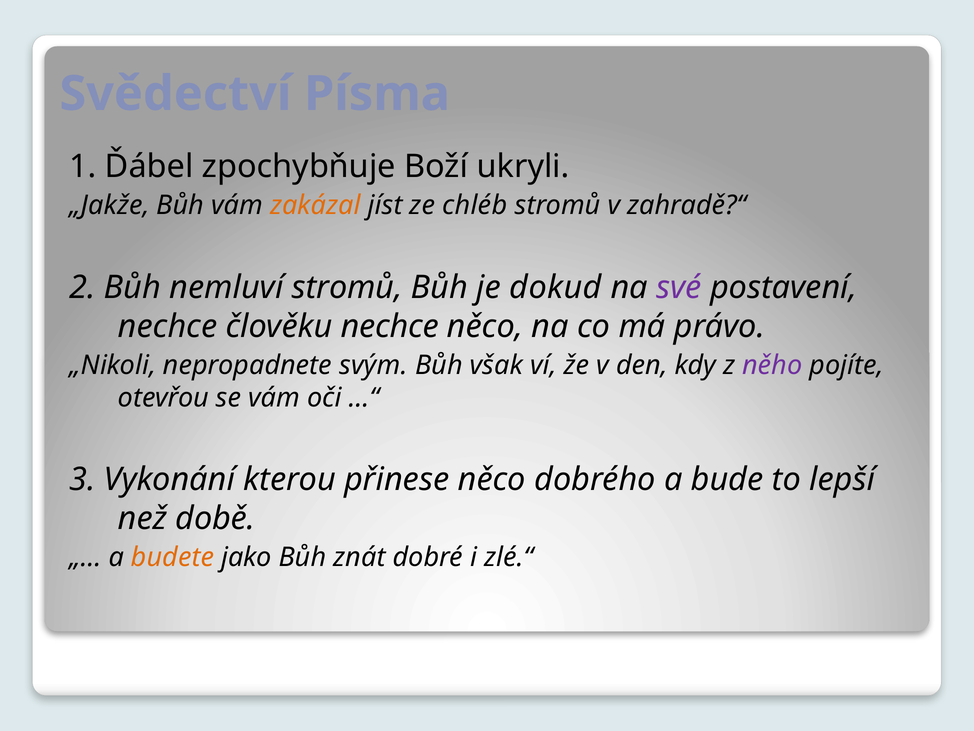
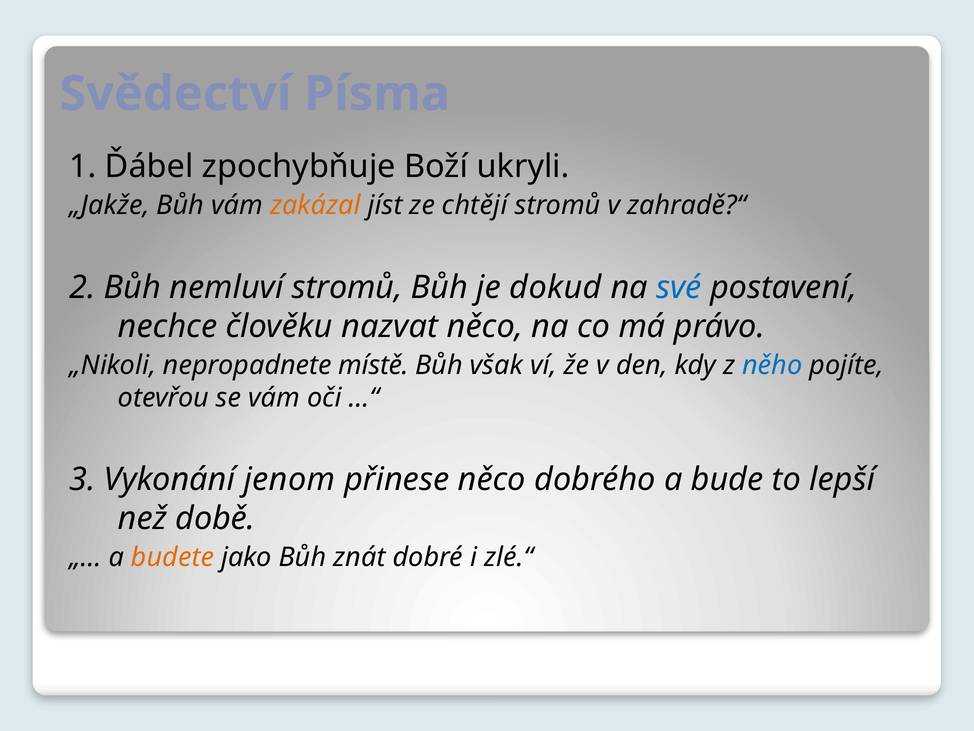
chléb: chléb -> chtějí (475, 205)
své colour: purple -> blue (679, 287)
člověku nechce: nechce -> nazvat (390, 326)
svým: svým -> místě (374, 365)
něho colour: purple -> blue (772, 365)
kterou: kterou -> jenom (289, 479)
